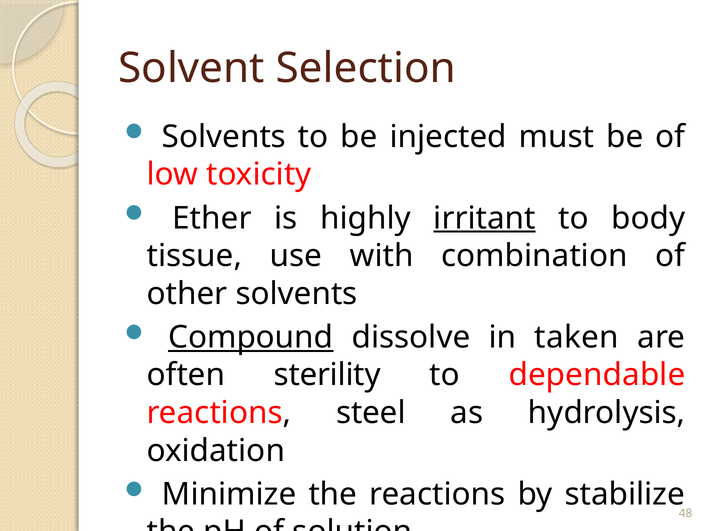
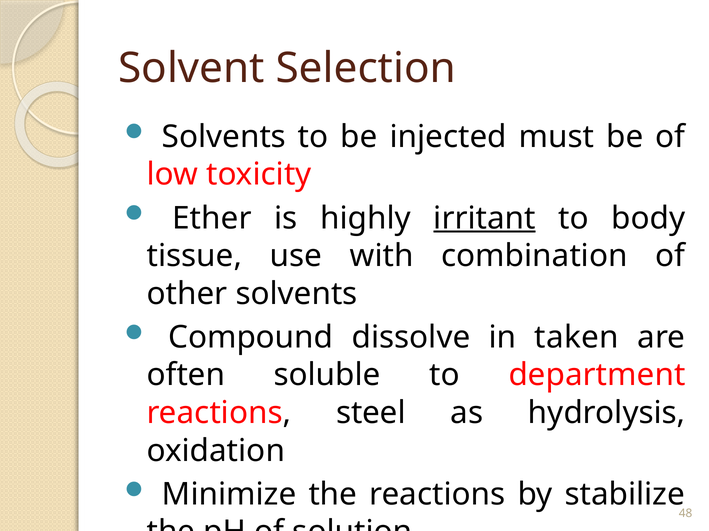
Compound underline: present -> none (251, 338)
sterility: sterility -> soluble (327, 376)
dependable: dependable -> department (597, 376)
